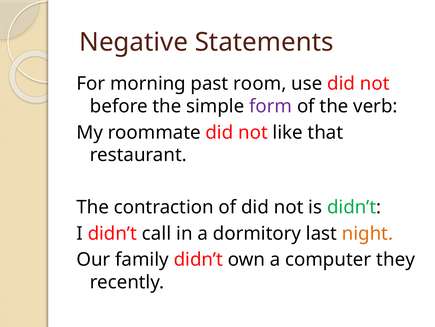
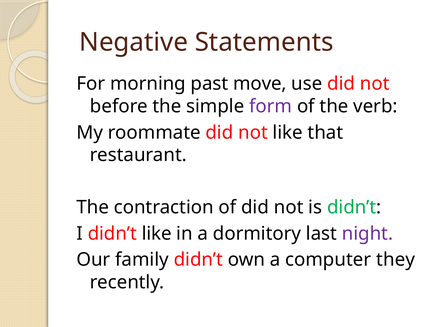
room: room -> move (260, 84)
didn’t call: call -> like (157, 233)
night colour: orange -> purple (367, 233)
